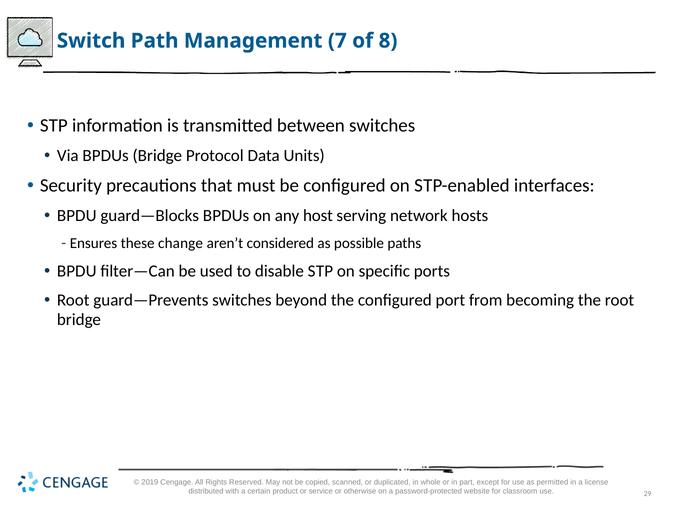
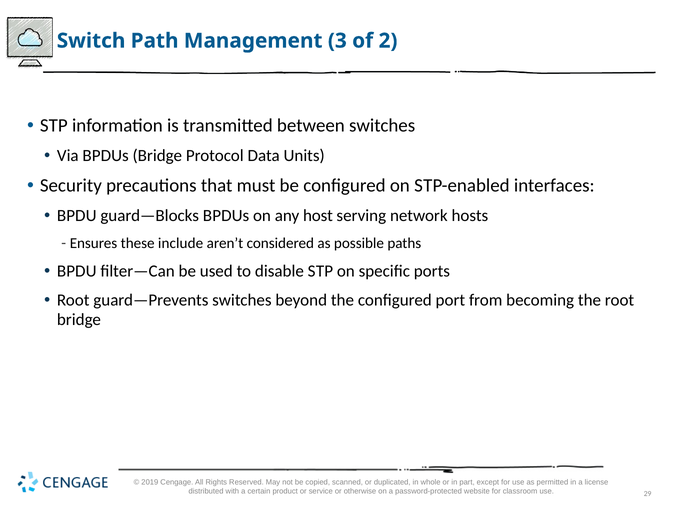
7: 7 -> 3 (337, 41)
8: 8 -> 2 (388, 41)
change: change -> include (181, 243)
